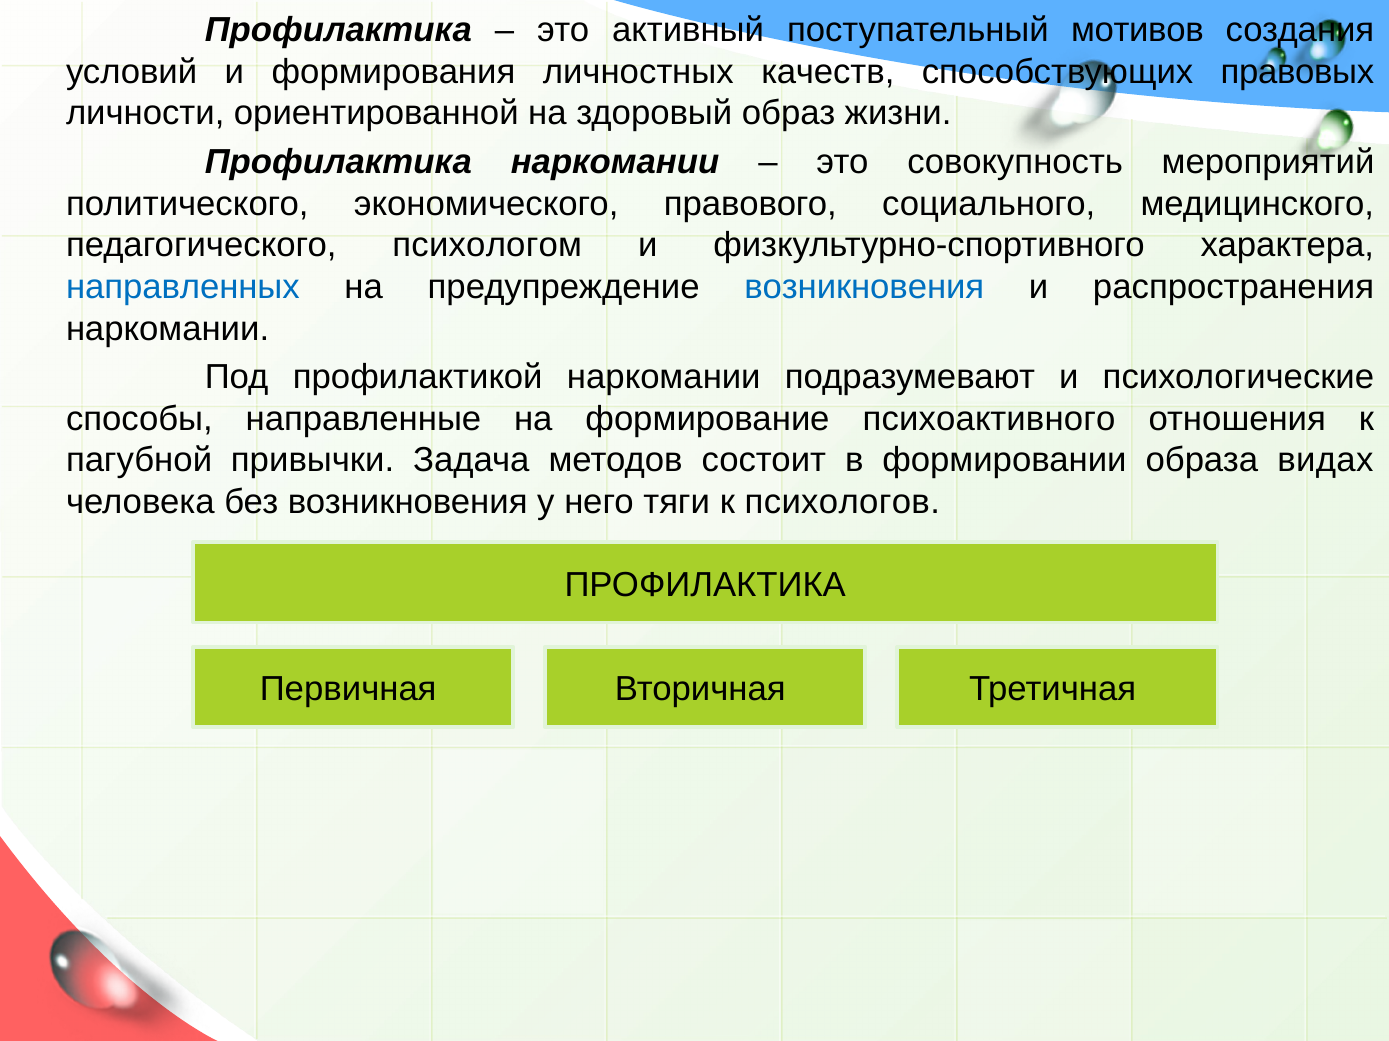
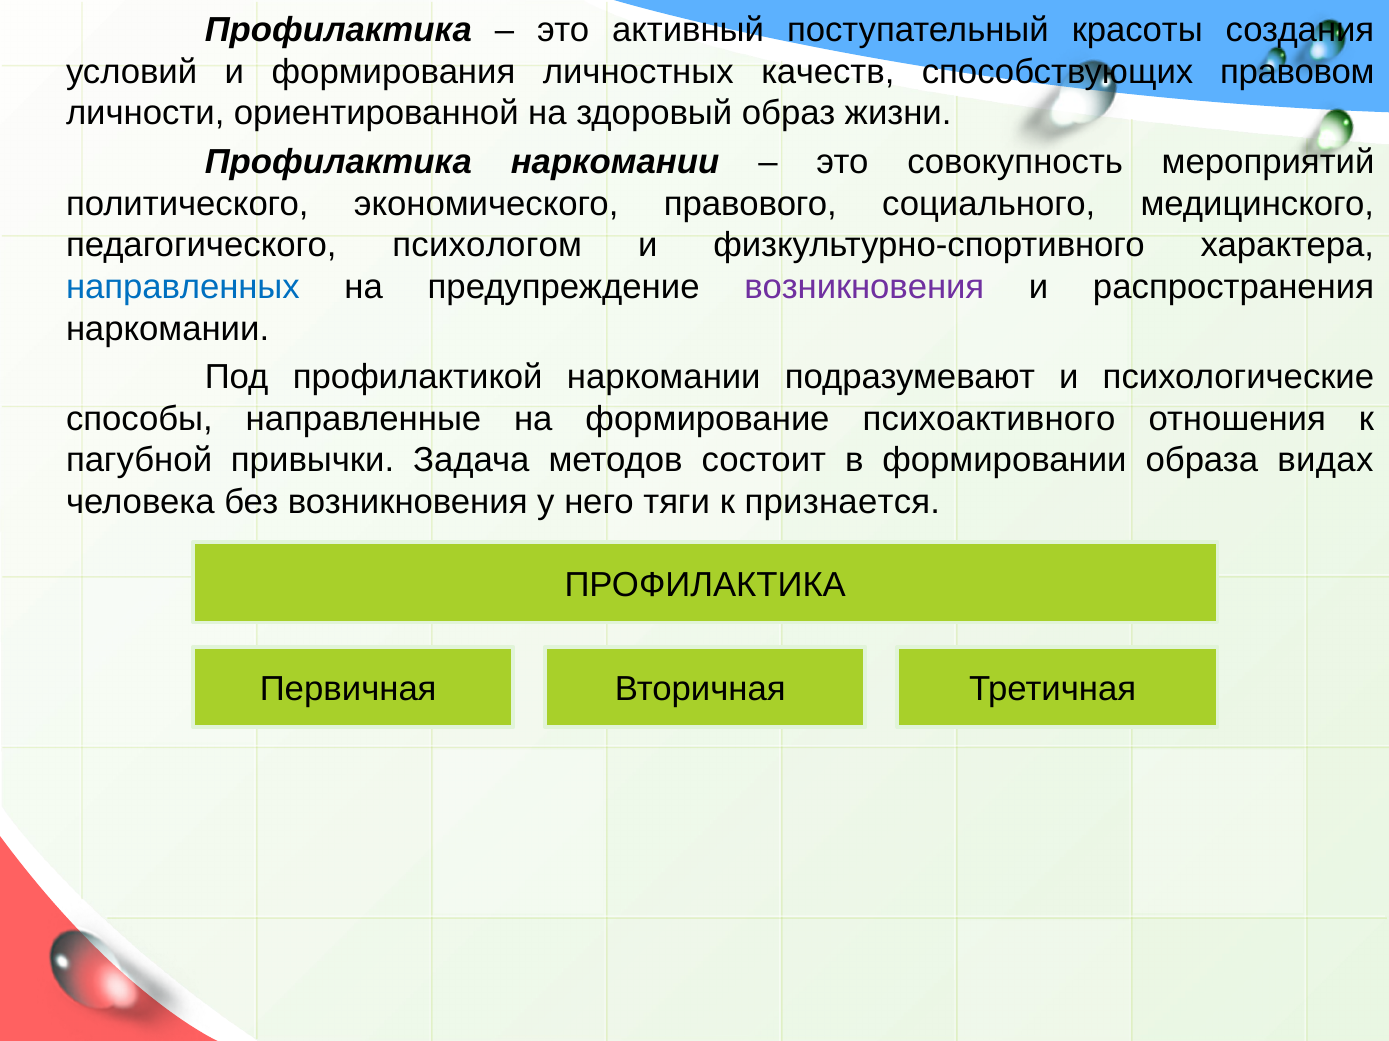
мотивов: мотивов -> красоты (1137, 30)
правовых: правовых -> правовом (1297, 72)
возникновения colour: blue -> purple (864, 287)
психологов: психологов -> признается (842, 502)
